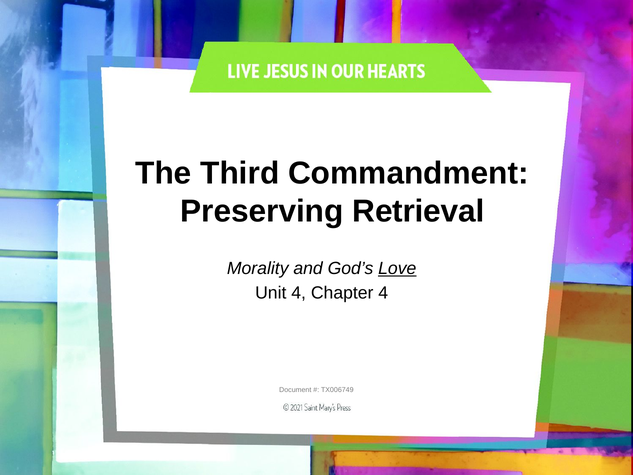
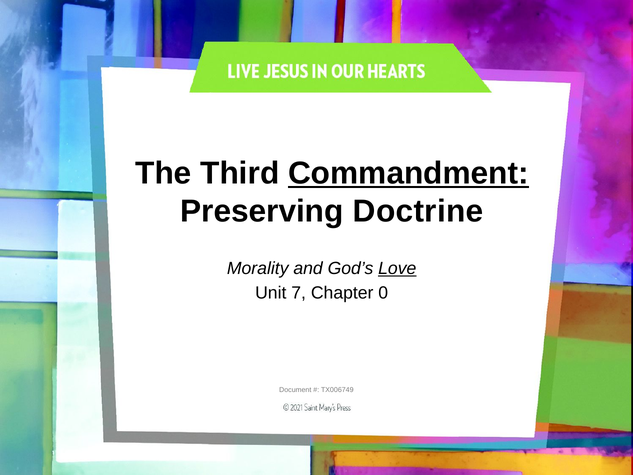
Commandment underline: none -> present (408, 173)
Retrieval: Retrieval -> Doctrine (418, 211)
Unit 4: 4 -> 7 (299, 293)
Chapter 4: 4 -> 0 (383, 293)
